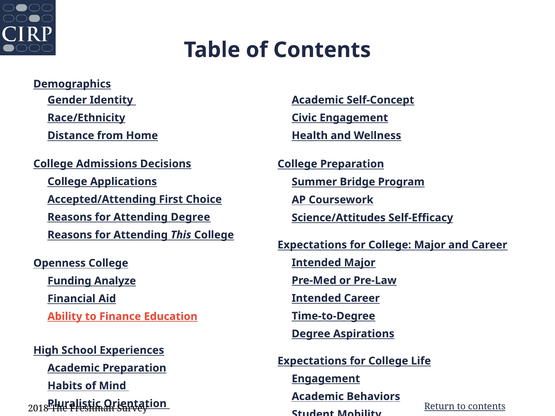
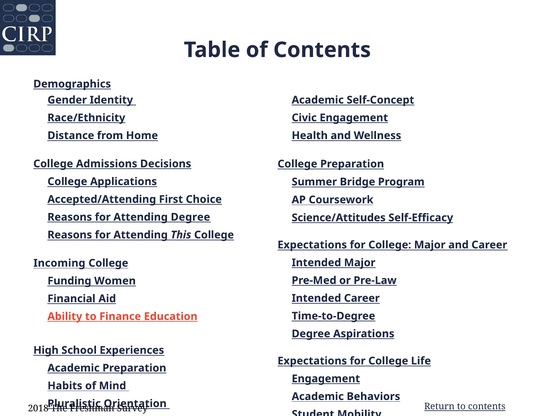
Openness: Openness -> Incoming (59, 263)
Analyze: Analyze -> Women (115, 281)
